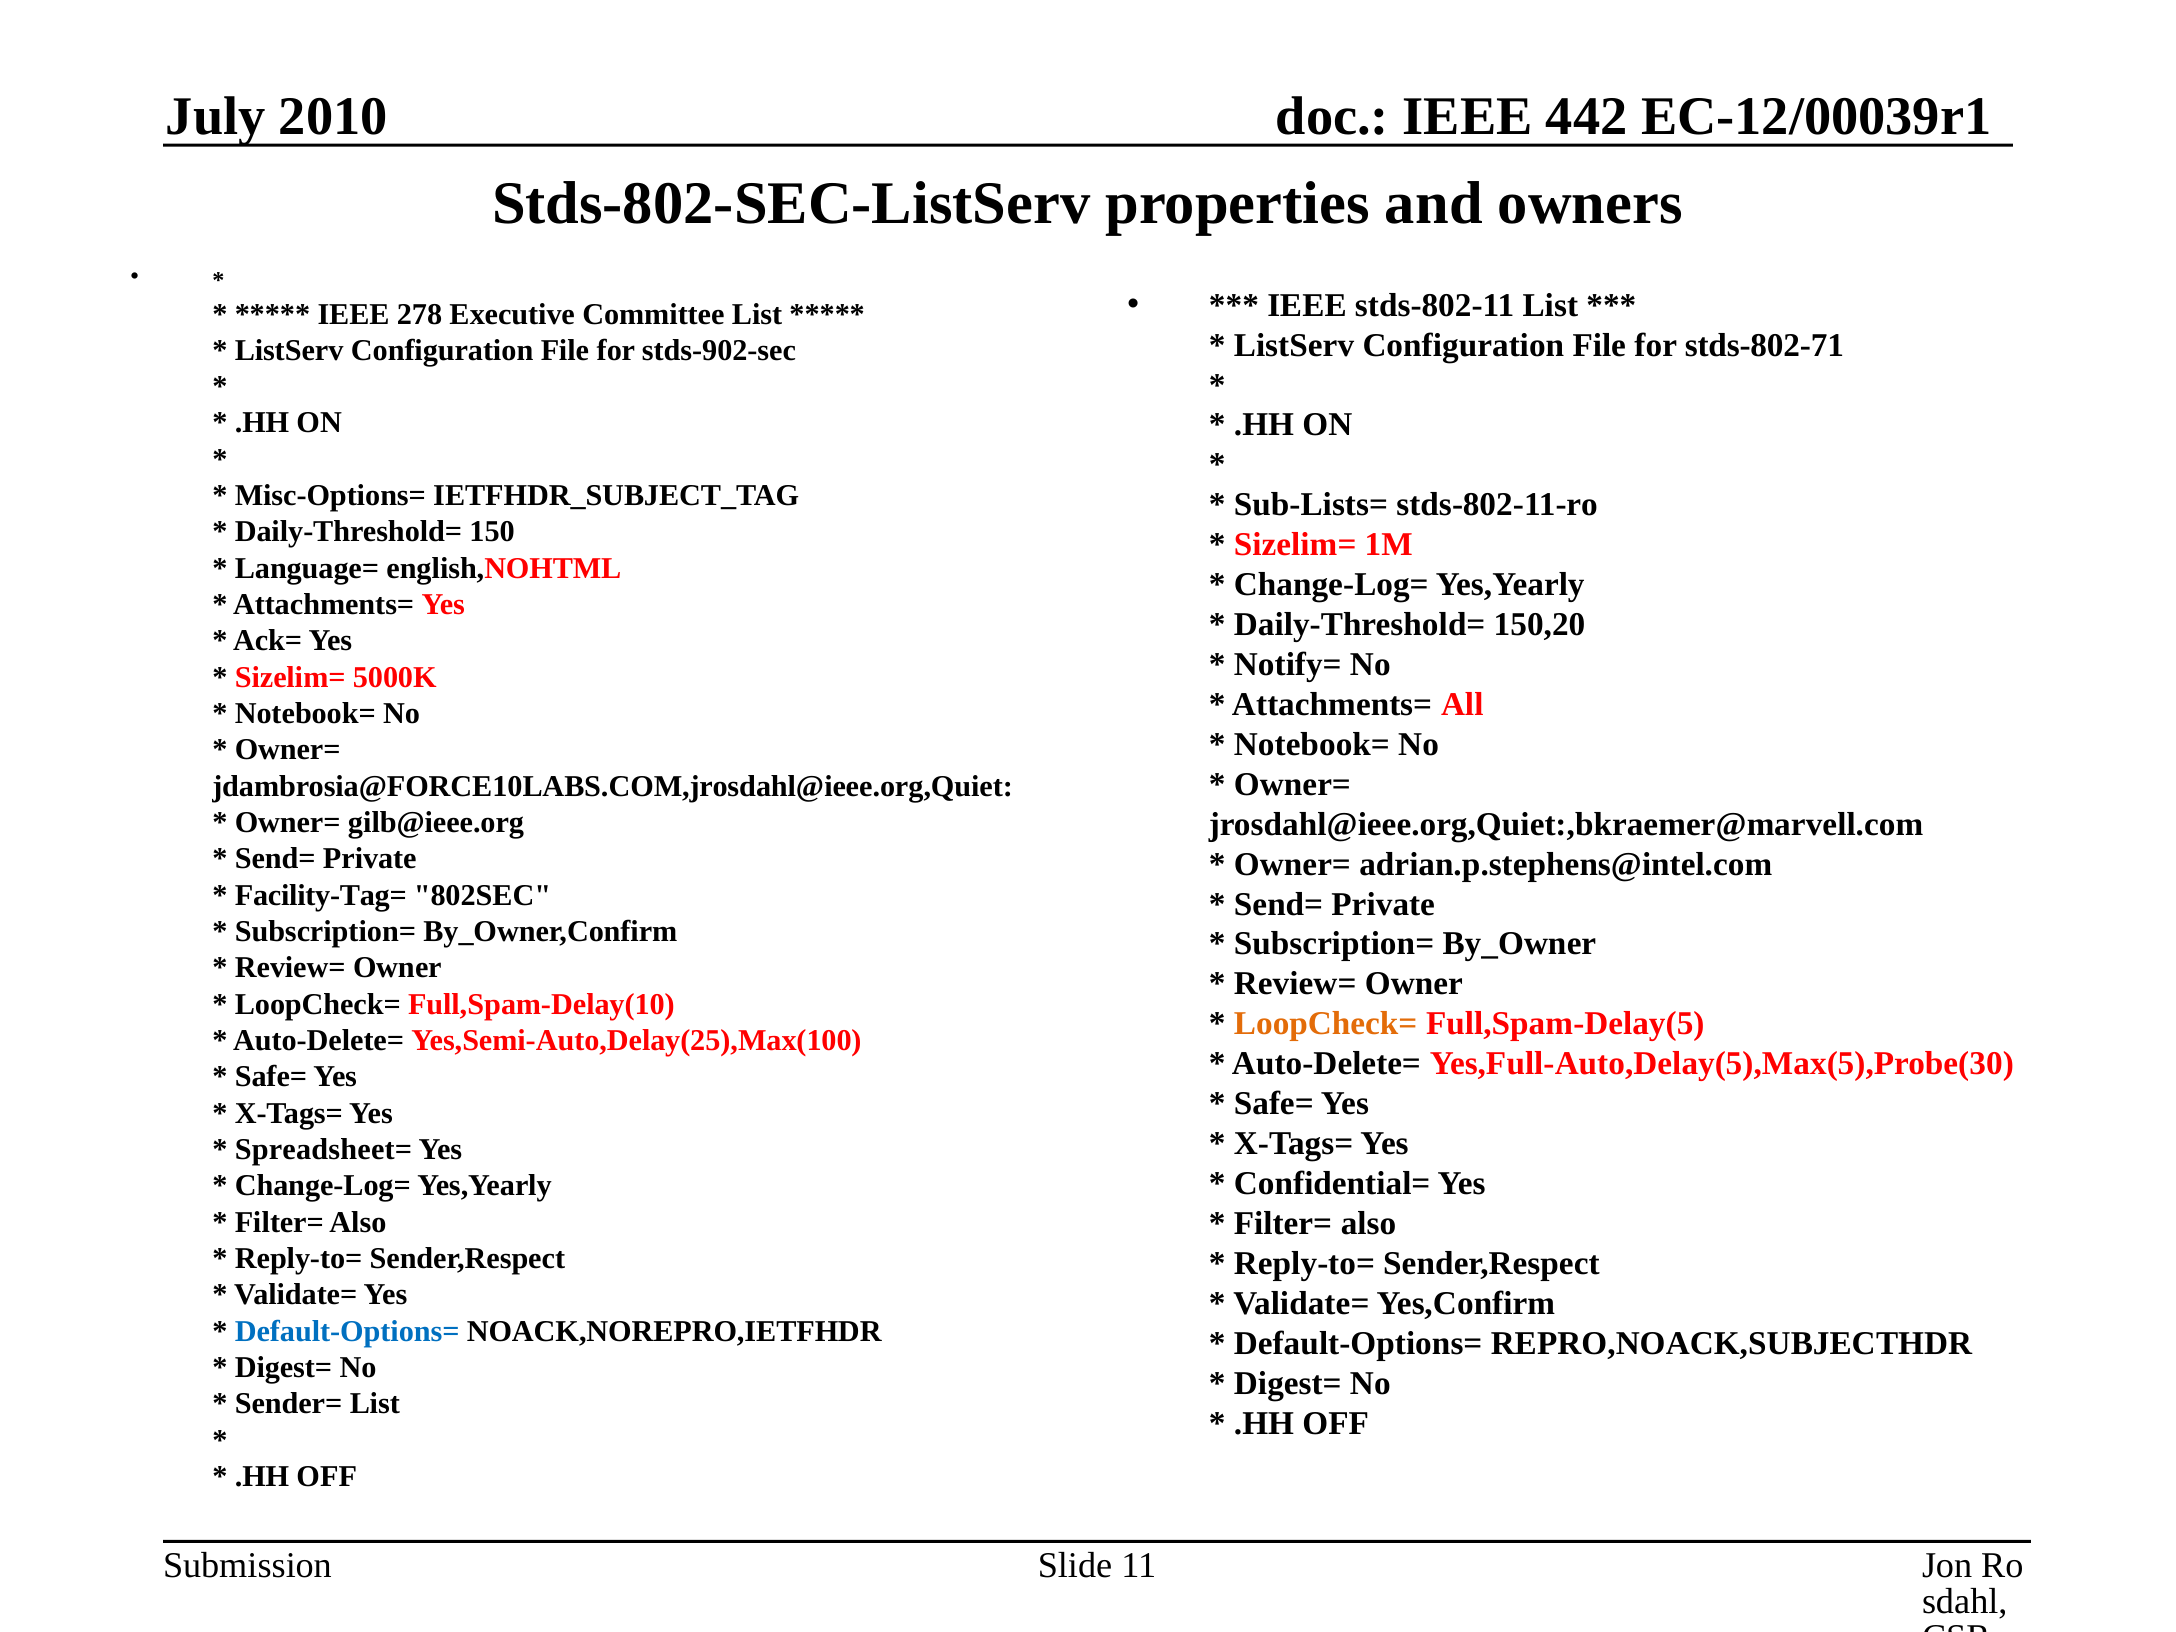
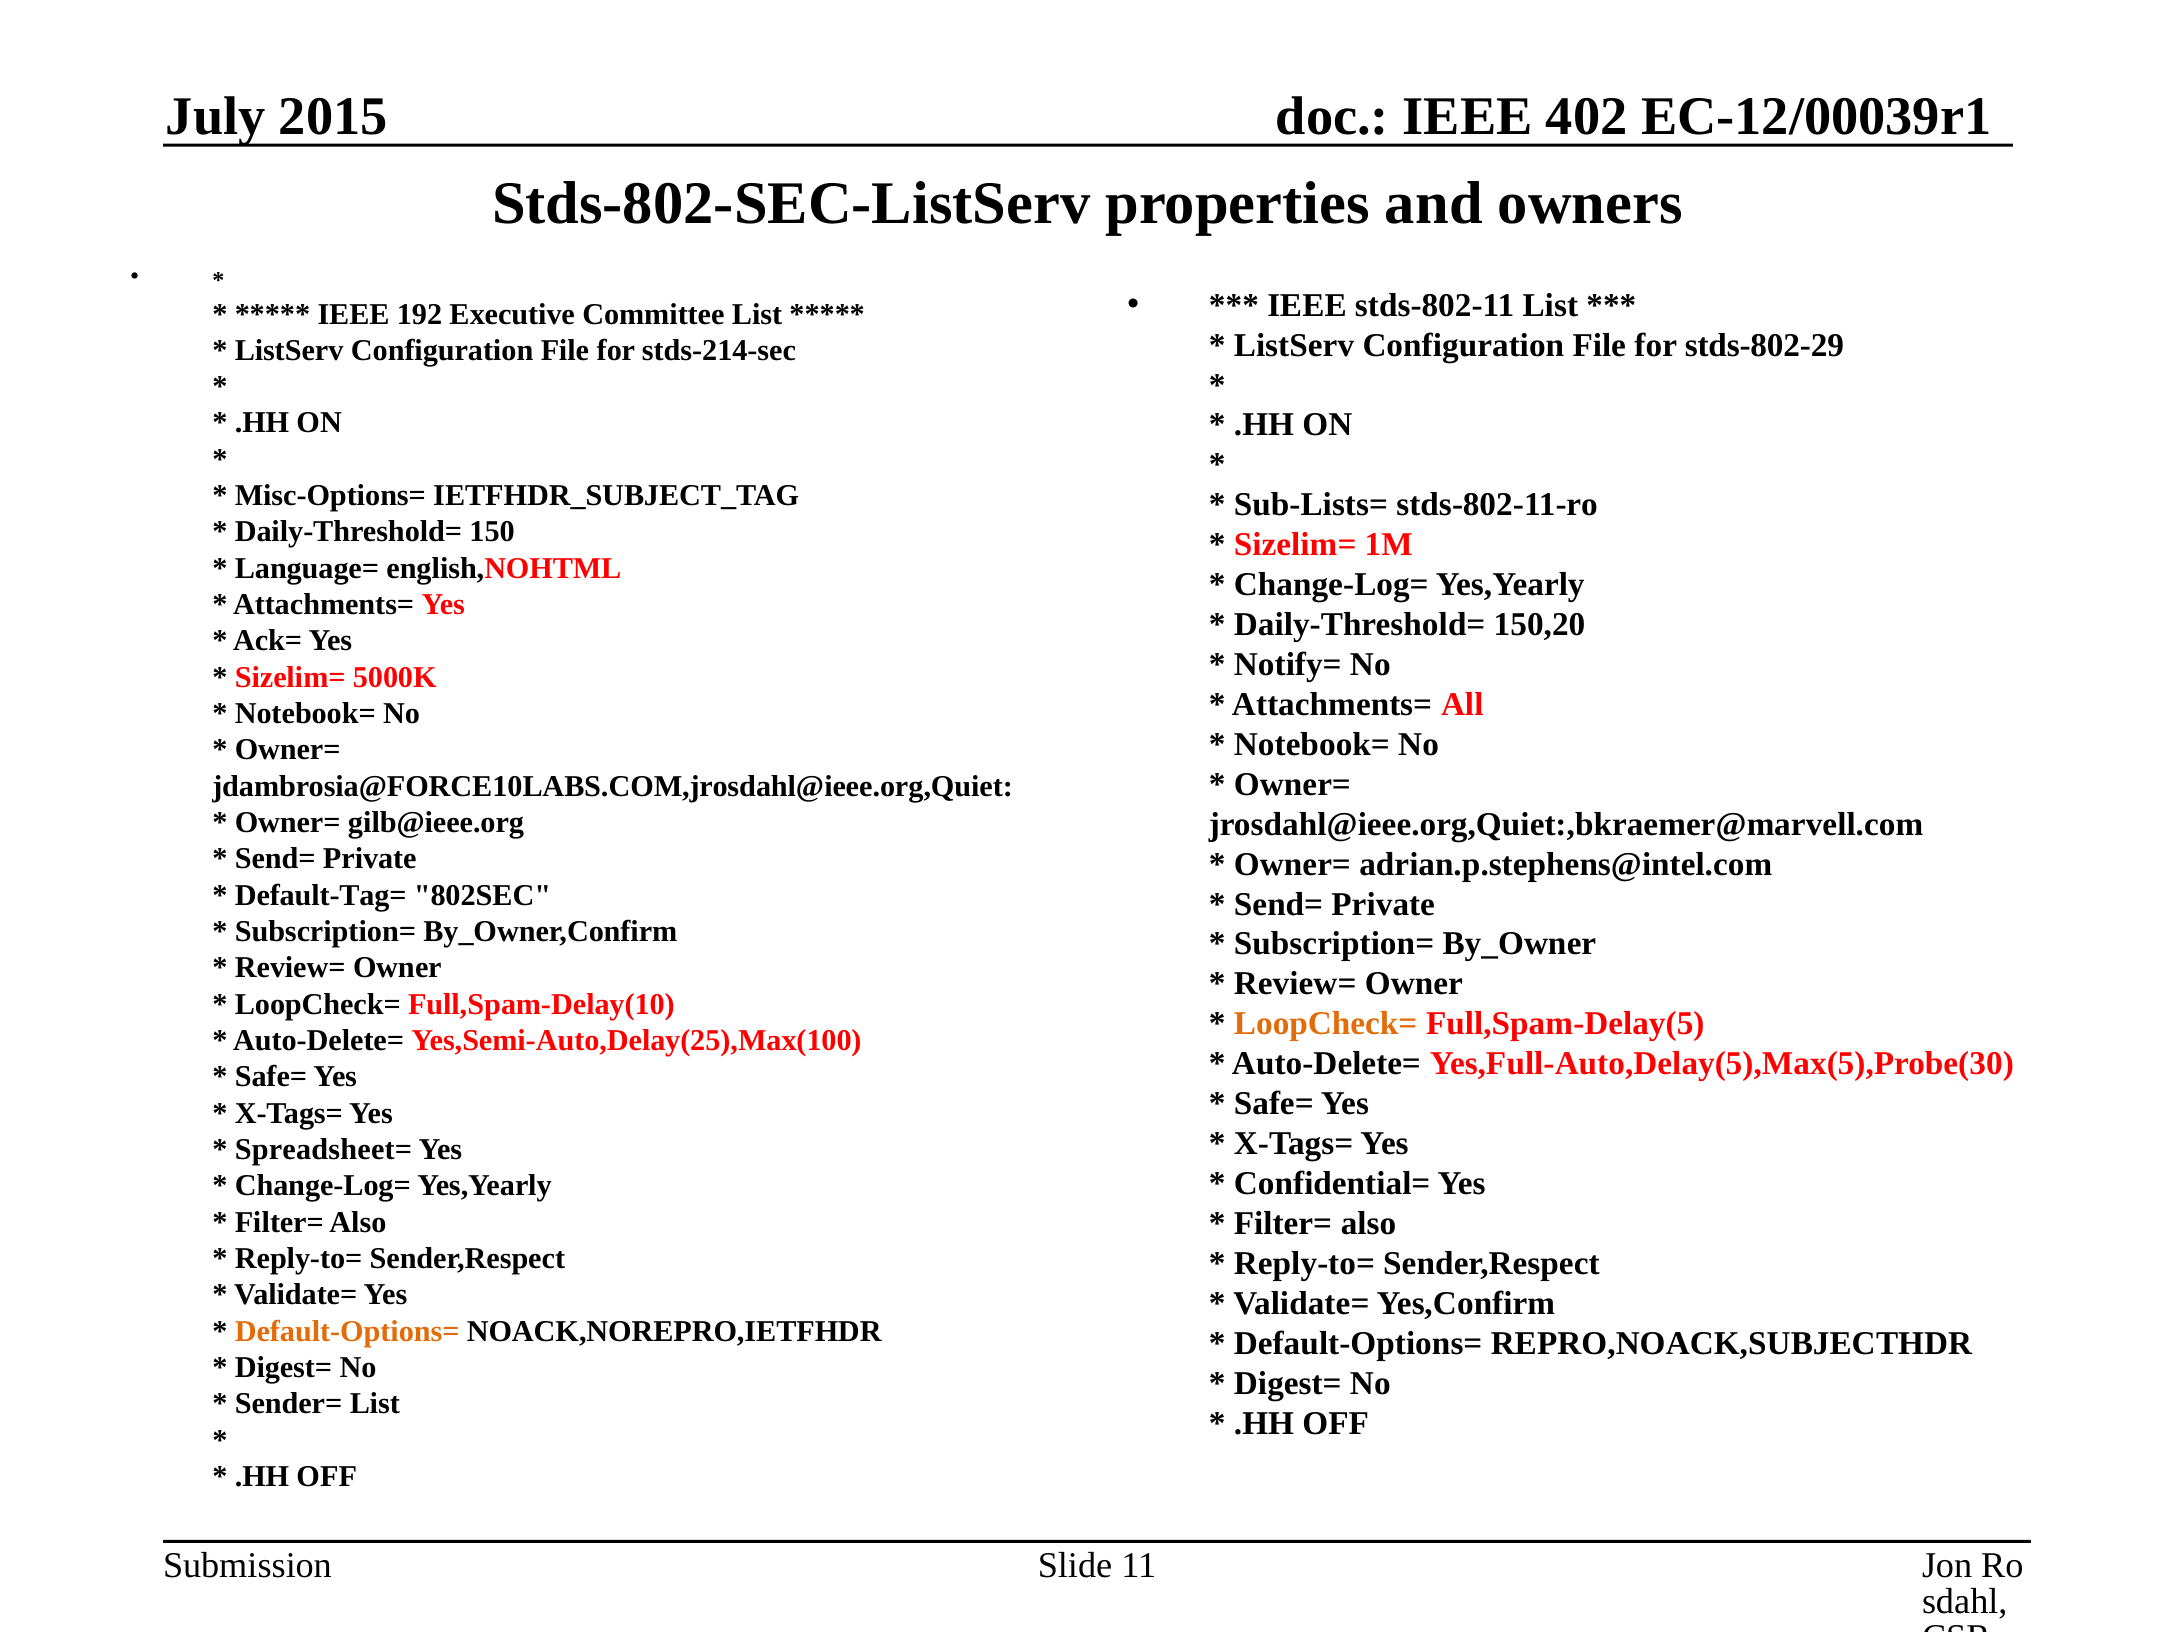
2010: 2010 -> 2015 (333, 116)
442: 442 -> 402 (1587, 116)
278: 278 -> 192 (420, 314)
stds-802-71: stds-802-71 -> stds-802-29 (1764, 345)
stds-902-sec: stds-902-sec -> stds-214-sec (719, 350)
Facility-Tag=: Facility-Tag= -> Default-Tag= (321, 895)
Default-Options= colour: blue -> orange (347, 1331)
